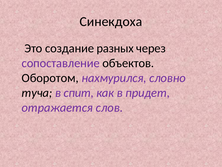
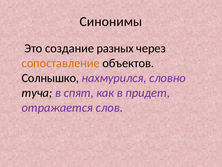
Синекдоха: Синекдоха -> Синонимы (111, 21)
сопоставление colour: purple -> orange (61, 63)
Оборотом: Оборотом -> Солнышко (50, 78)
спит: спит -> спят (79, 93)
